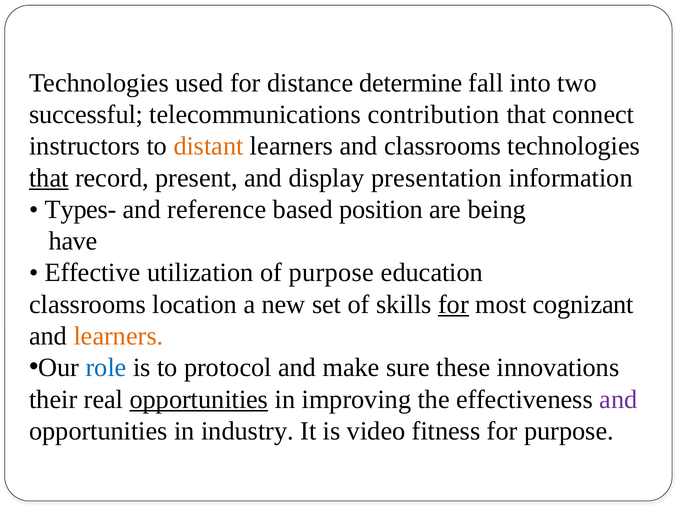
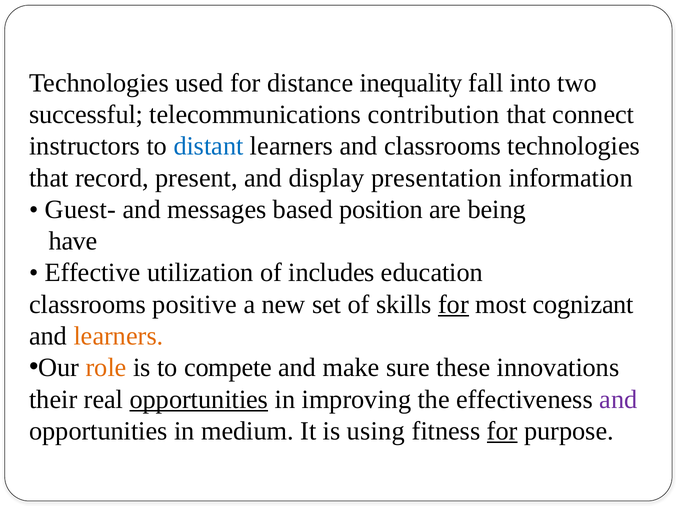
determine: determine -> inequality (411, 83)
distant colour: orange -> blue (209, 146)
that underline: present -> none (49, 178)
Types-: Types- -> Guest- (80, 209)
reference: reference -> messages (217, 209)
of purpose: purpose -> includes (332, 273)
location: location -> positive (195, 304)
role colour: blue -> orange (106, 367)
protocol: protocol -> compete (228, 367)
industry: industry -> medium (248, 431)
video: video -> using (376, 431)
for underline: none -> present (502, 431)
